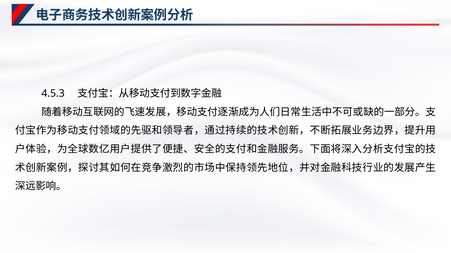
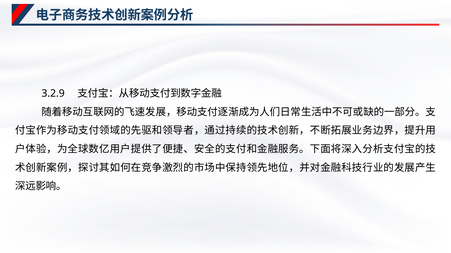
4.5.3: 4.5.3 -> 3.2.9 (53, 94)
